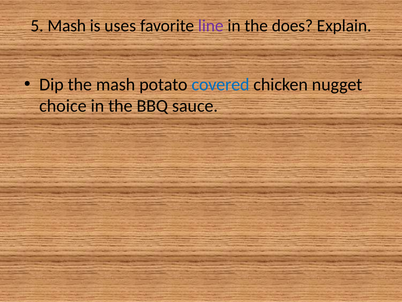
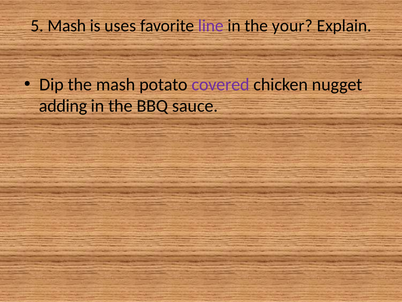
does: does -> your (292, 26)
covered colour: blue -> purple (220, 84)
choice: choice -> adding (63, 106)
